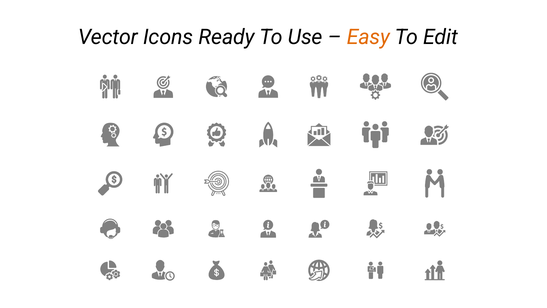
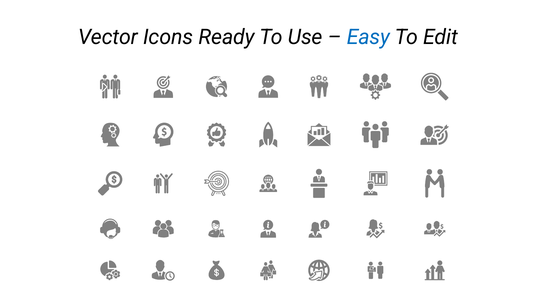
Easy colour: orange -> blue (368, 37)
